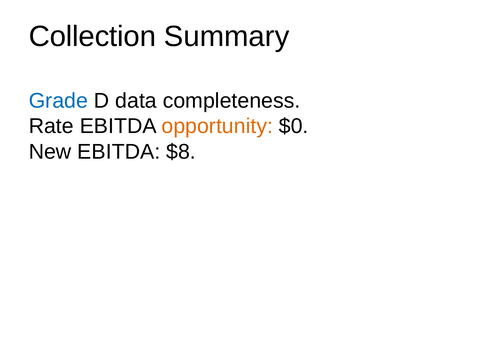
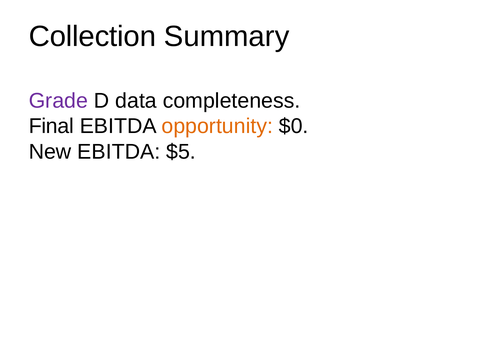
Grade colour: blue -> purple (58, 101)
Rate: Rate -> Final (51, 126)
$8: $8 -> $5 (181, 152)
